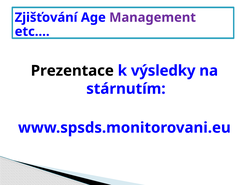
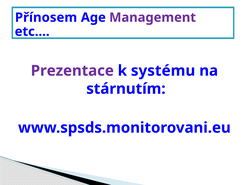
Zjišťování: Zjišťování -> Přínosem (46, 17)
Prezentace colour: black -> purple (72, 71)
výsledky: výsledky -> systému (163, 71)
